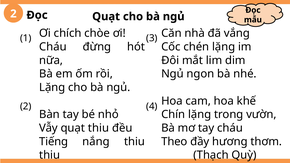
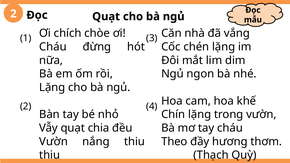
quạt thiu: thiu -> chia (99, 128)
Tiếng: Tiếng -> Vườn (53, 142)
